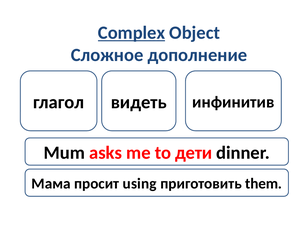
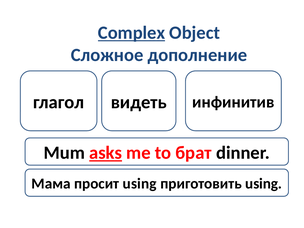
asks underline: none -> present (106, 153)
дети: дети -> брат (193, 153)
приготовить them: them -> using (264, 184)
